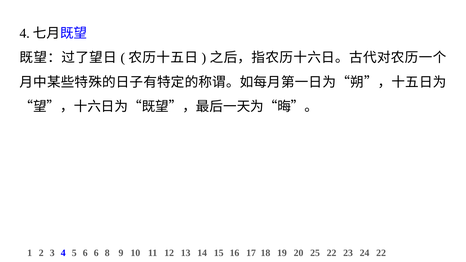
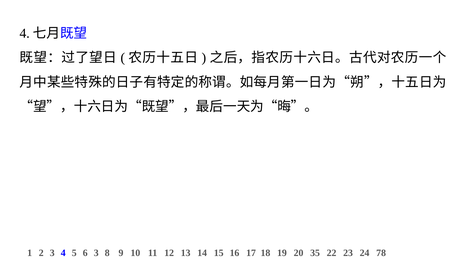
6 6: 6 -> 3 (96, 253)
25: 25 -> 35 (315, 253)
24 22: 22 -> 78 (381, 253)
